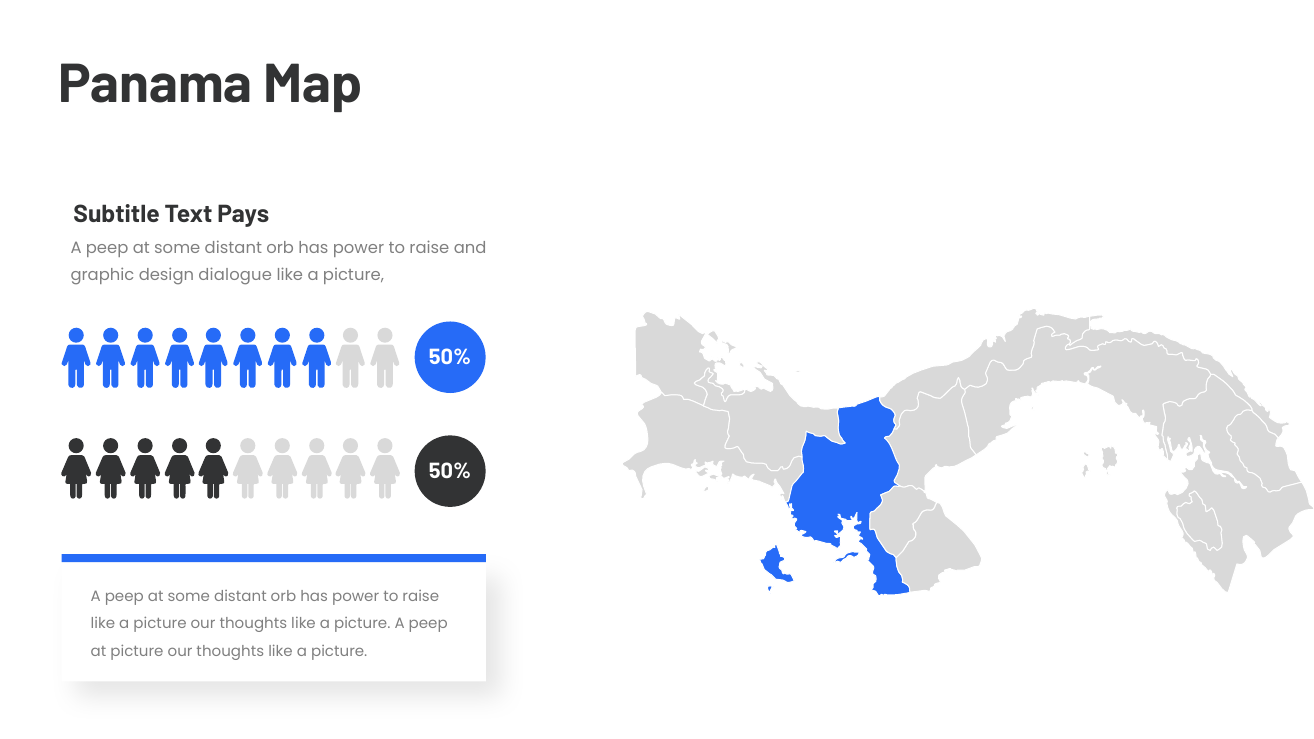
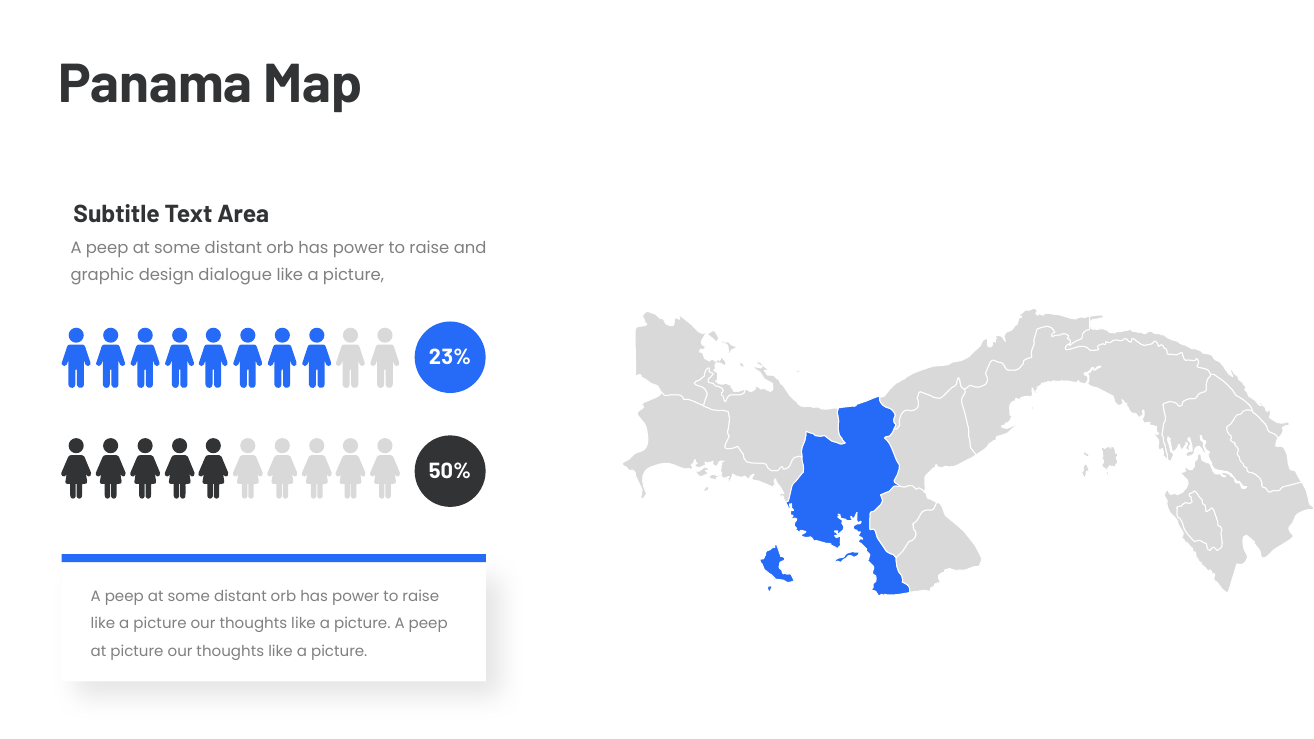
Pays: Pays -> Area (243, 214)
50%: 50% -> 23% (450, 358)
